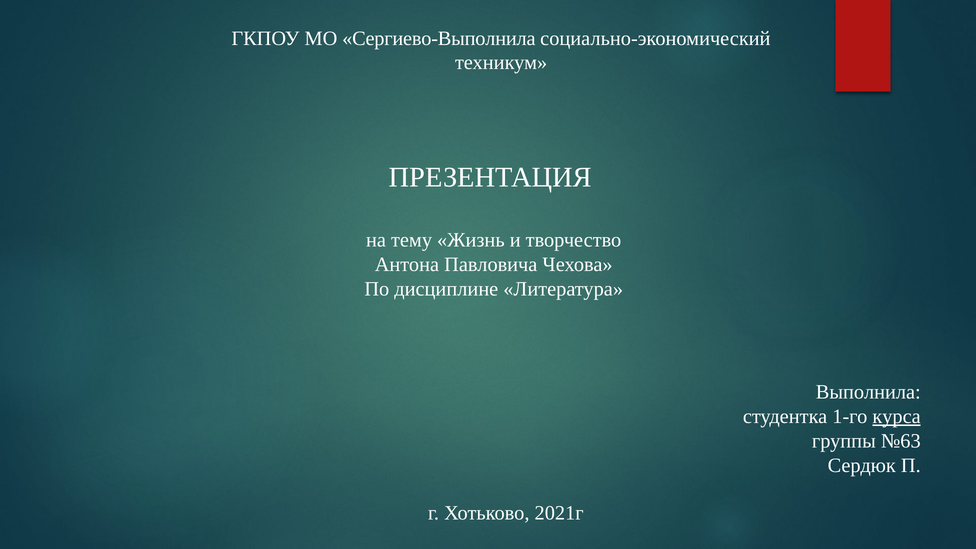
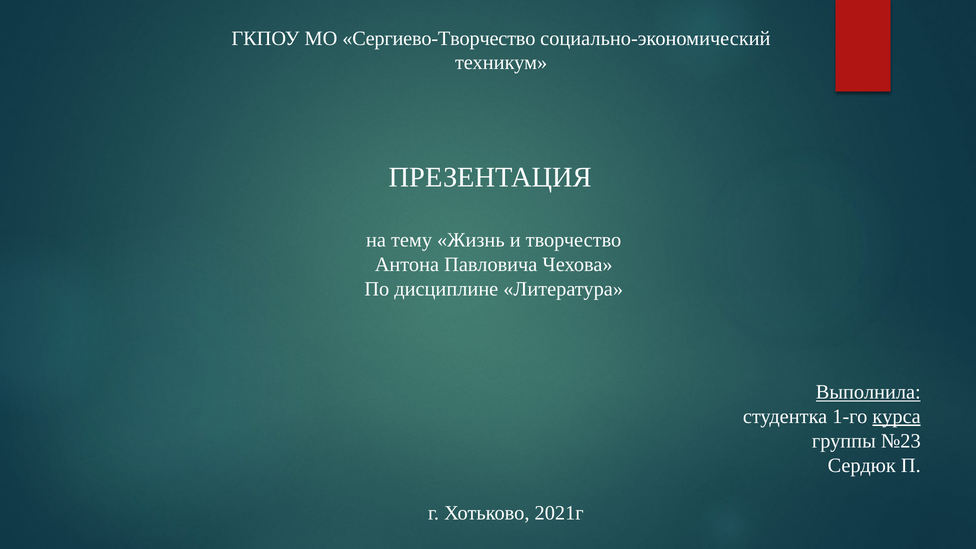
Сергиево-Выполнила: Сергиево-Выполнила -> Сергиево-Творчество (439, 38)
Выполнила underline: none -> present (868, 392)
№63: №63 -> №23 (901, 441)
